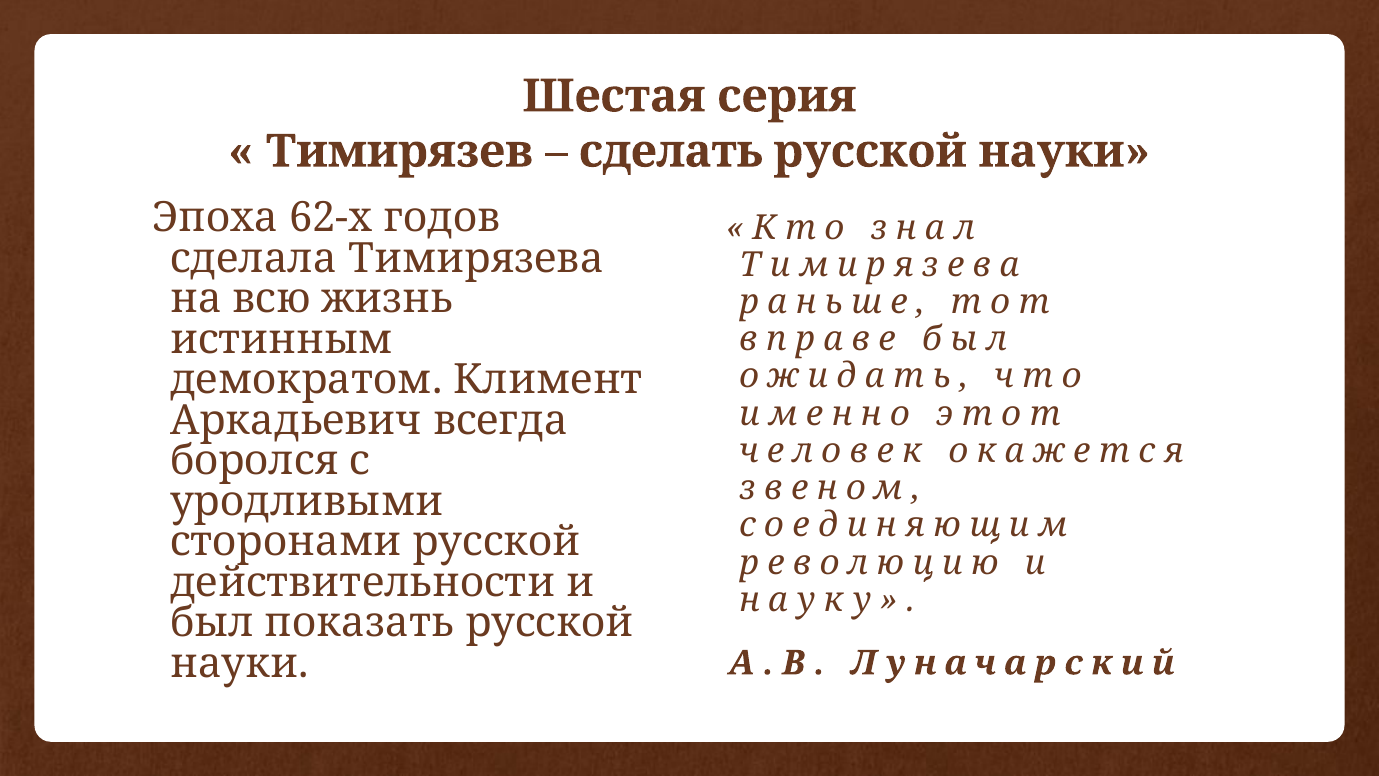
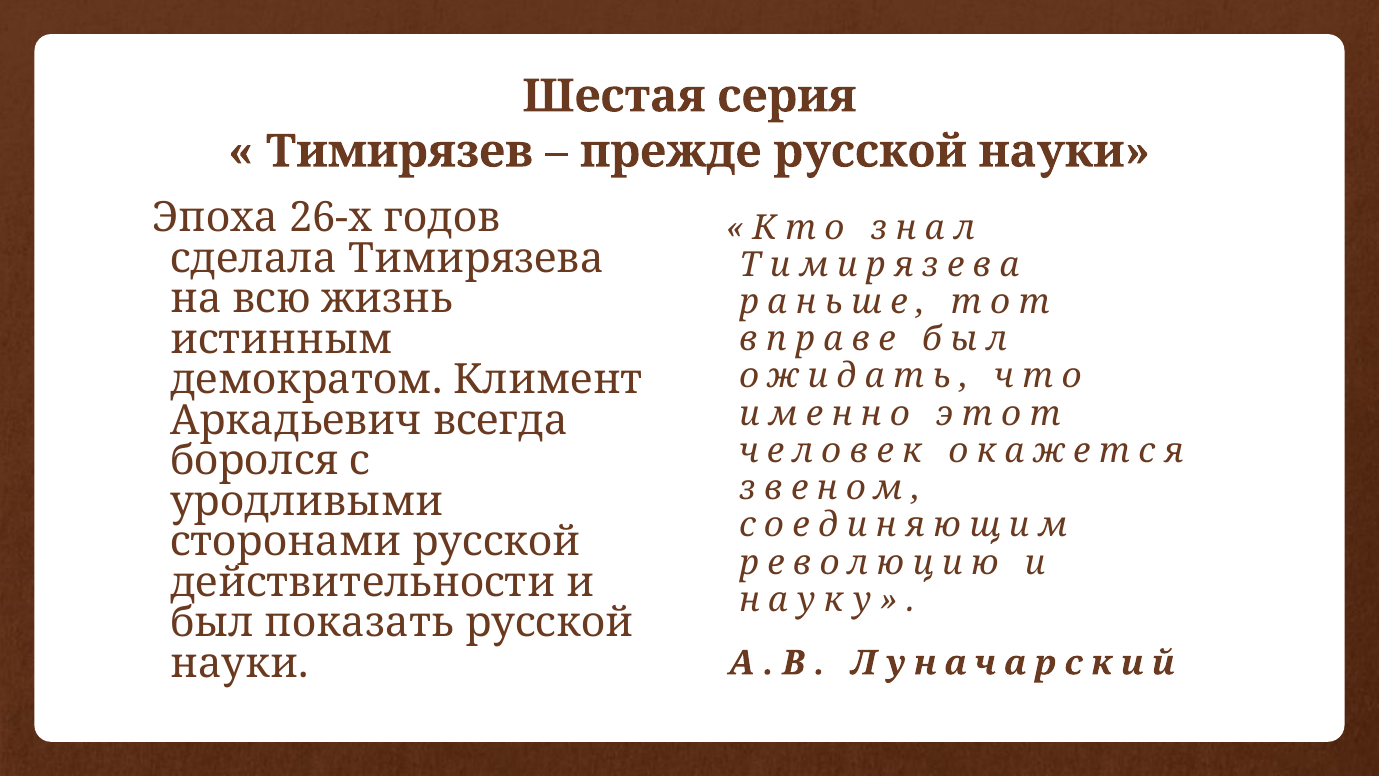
сделать: сделать -> прежде (671, 151)
62-х: 62-х -> 26-х (331, 218)
